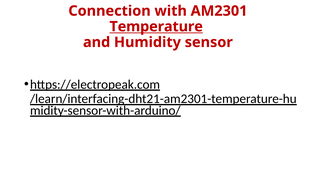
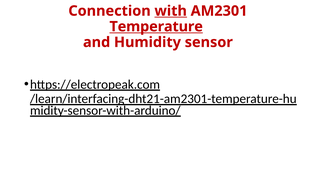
with underline: none -> present (171, 11)
